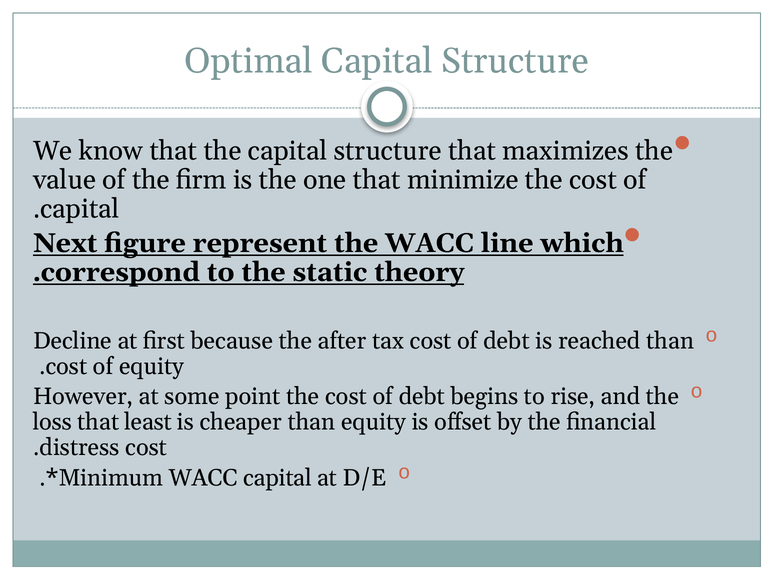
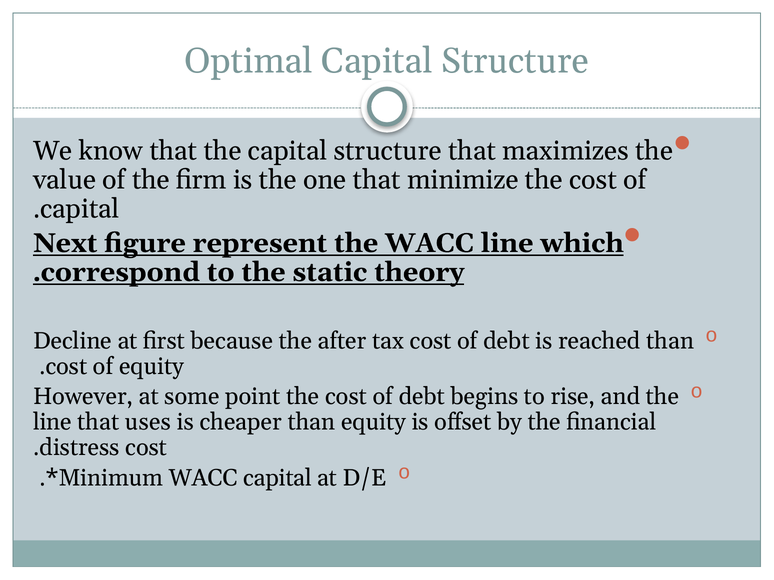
loss: loss -> line (52, 422)
least: least -> uses (148, 422)
